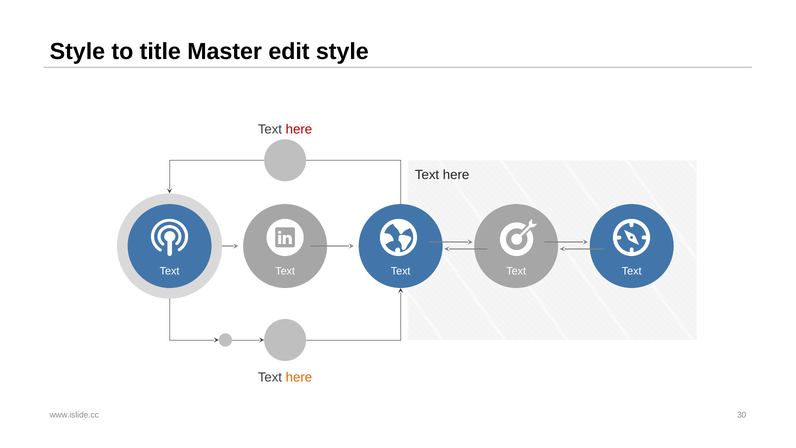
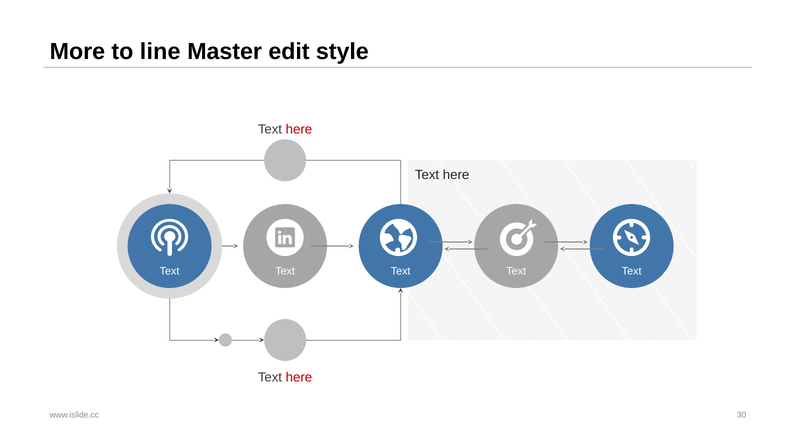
Style: Style -> More (77, 51)
title: title -> line (160, 51)
here colour: orange -> red (299, 377)
